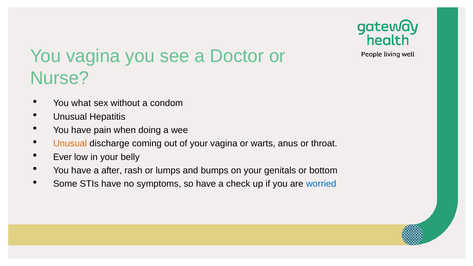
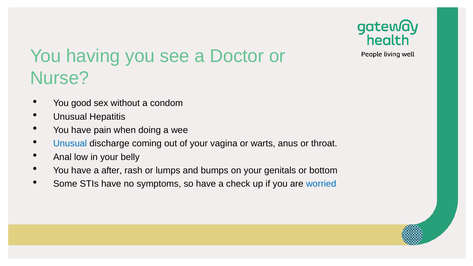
You vagina: vagina -> having (93, 56)
what: what -> good (81, 103)
Unusual colour: orange -> blue (70, 144)
Ever: Ever -> Anal (62, 157)
